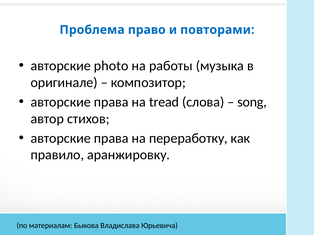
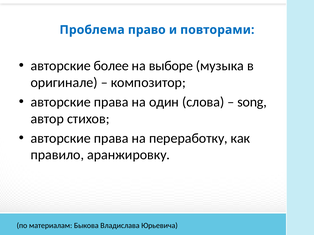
photo: photo -> более (111, 66)
работы: работы -> выборе (171, 66)
tread: tread -> один (164, 102)
